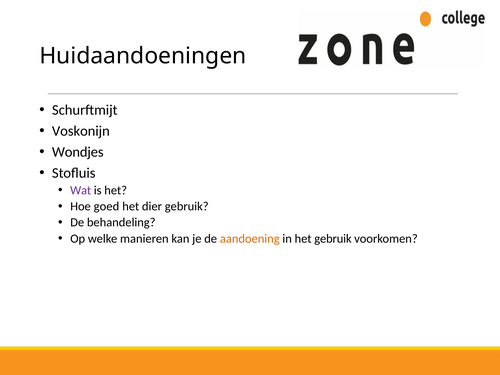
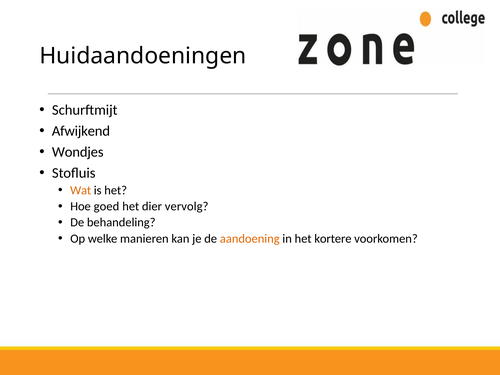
Voskonijn: Voskonijn -> Afwijkend (81, 131)
Wat colour: purple -> orange (81, 190)
dier gebruik: gebruik -> vervolg (187, 206)
het gebruik: gebruik -> kortere (333, 239)
